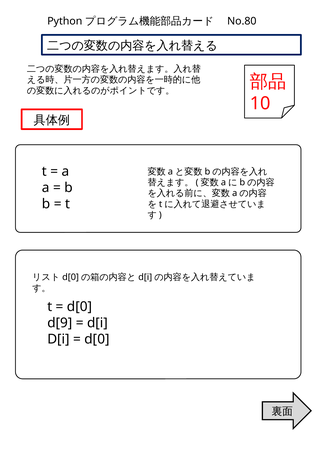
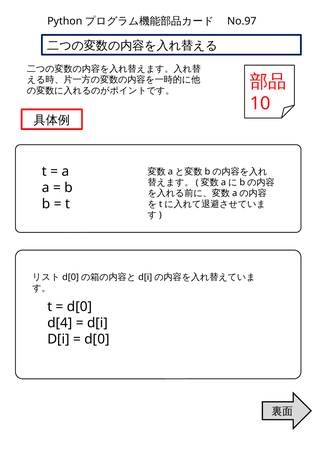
No.80: No.80 -> No.97 (242, 21)
d[9: d[9 -> d[4 (60, 323)
